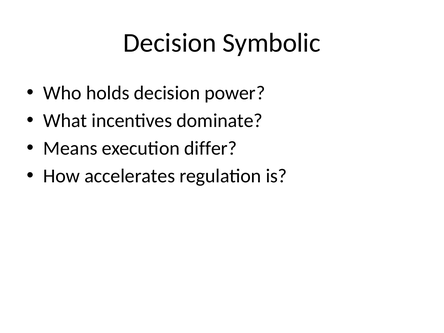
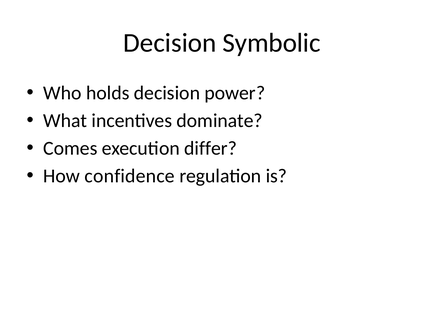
Means: Means -> Comes (70, 148)
accelerates: accelerates -> confidence (130, 176)
